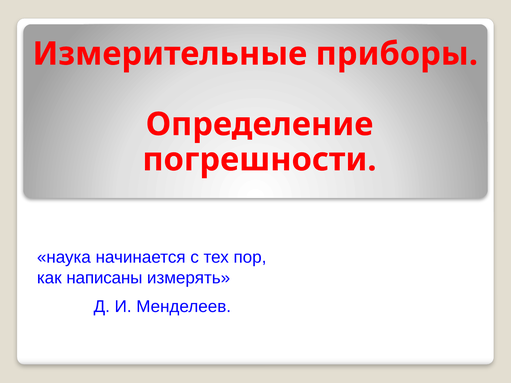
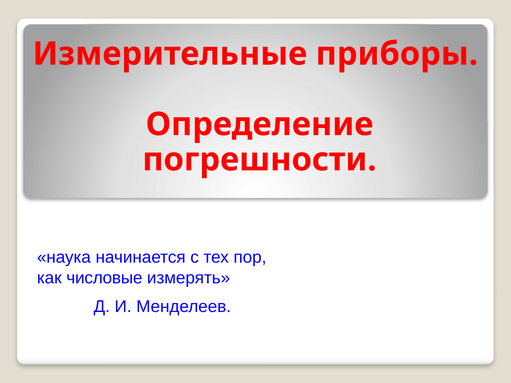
написаны: написаны -> числовые (104, 278)
